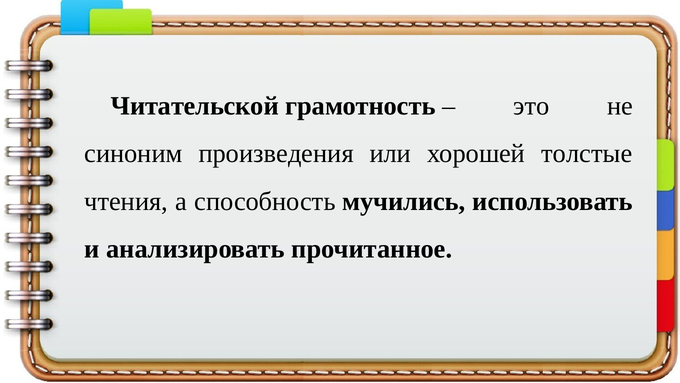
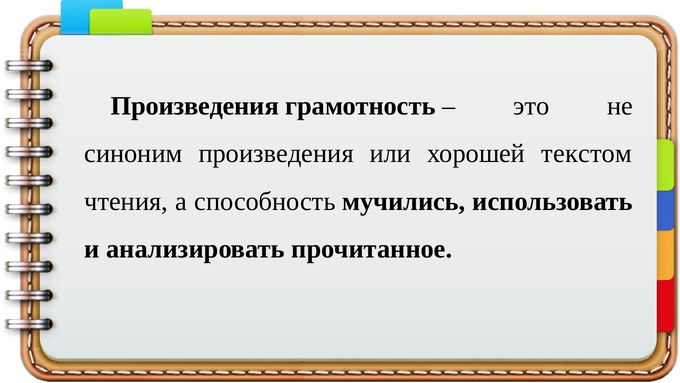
Читательской: Читательской -> Произведения (195, 106)
толстые: толстые -> текстом (587, 154)
